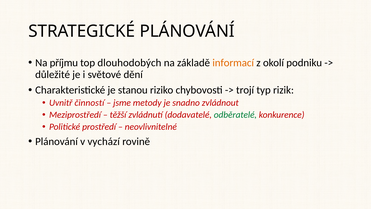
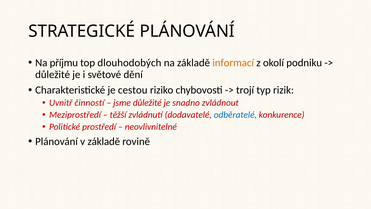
stanou: stanou -> cestou (133, 90)
jsme metody: metody -> důležité (147, 103)
odběratelé colour: green -> blue (235, 115)
v vychází: vychází -> základě (104, 141)
